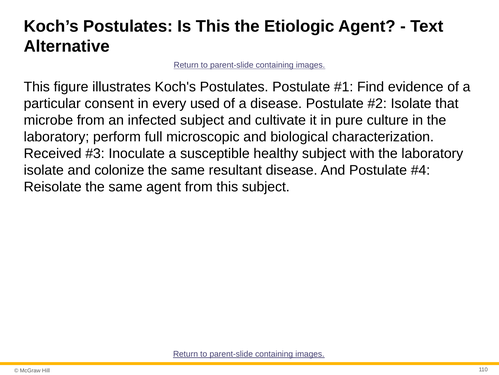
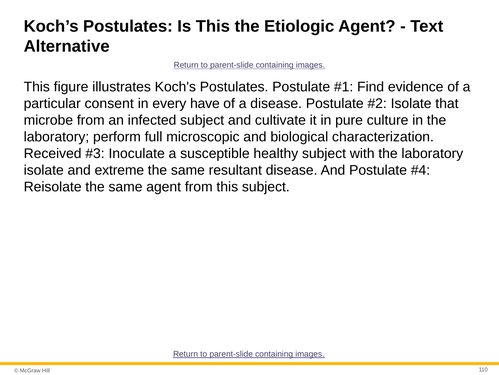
used: used -> have (205, 103)
colonize: colonize -> extreme (119, 170)
